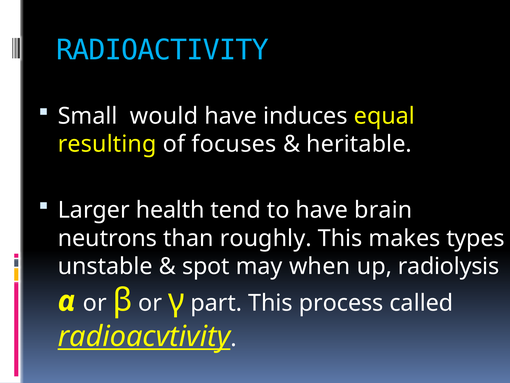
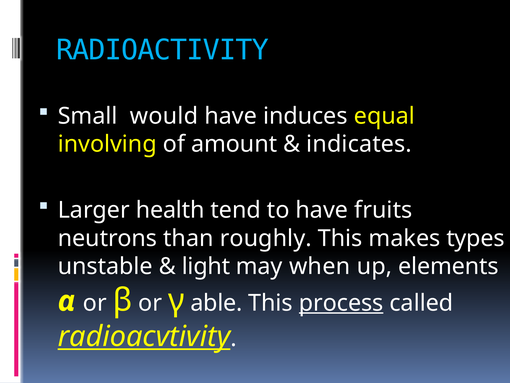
resulting: resulting -> involving (107, 144)
focuses: focuses -> amount (234, 144)
heritable: heritable -> indicates (359, 144)
brain: brain -> fruits (383, 210)
spot: spot -> light (206, 266)
radiolysis: radiolysis -> elements (448, 266)
part: part -> able (216, 303)
process underline: none -> present (341, 303)
